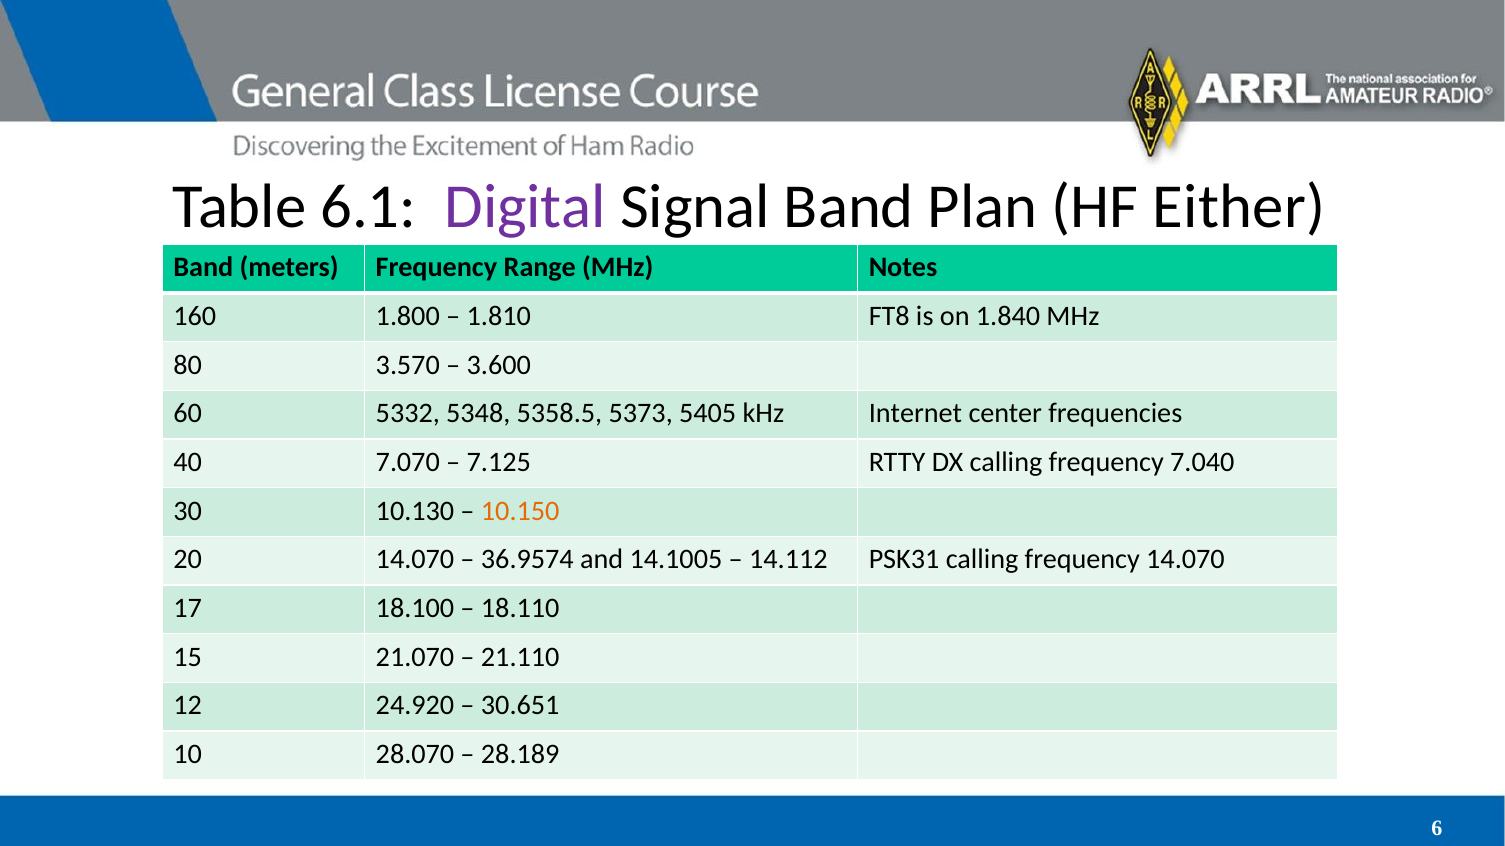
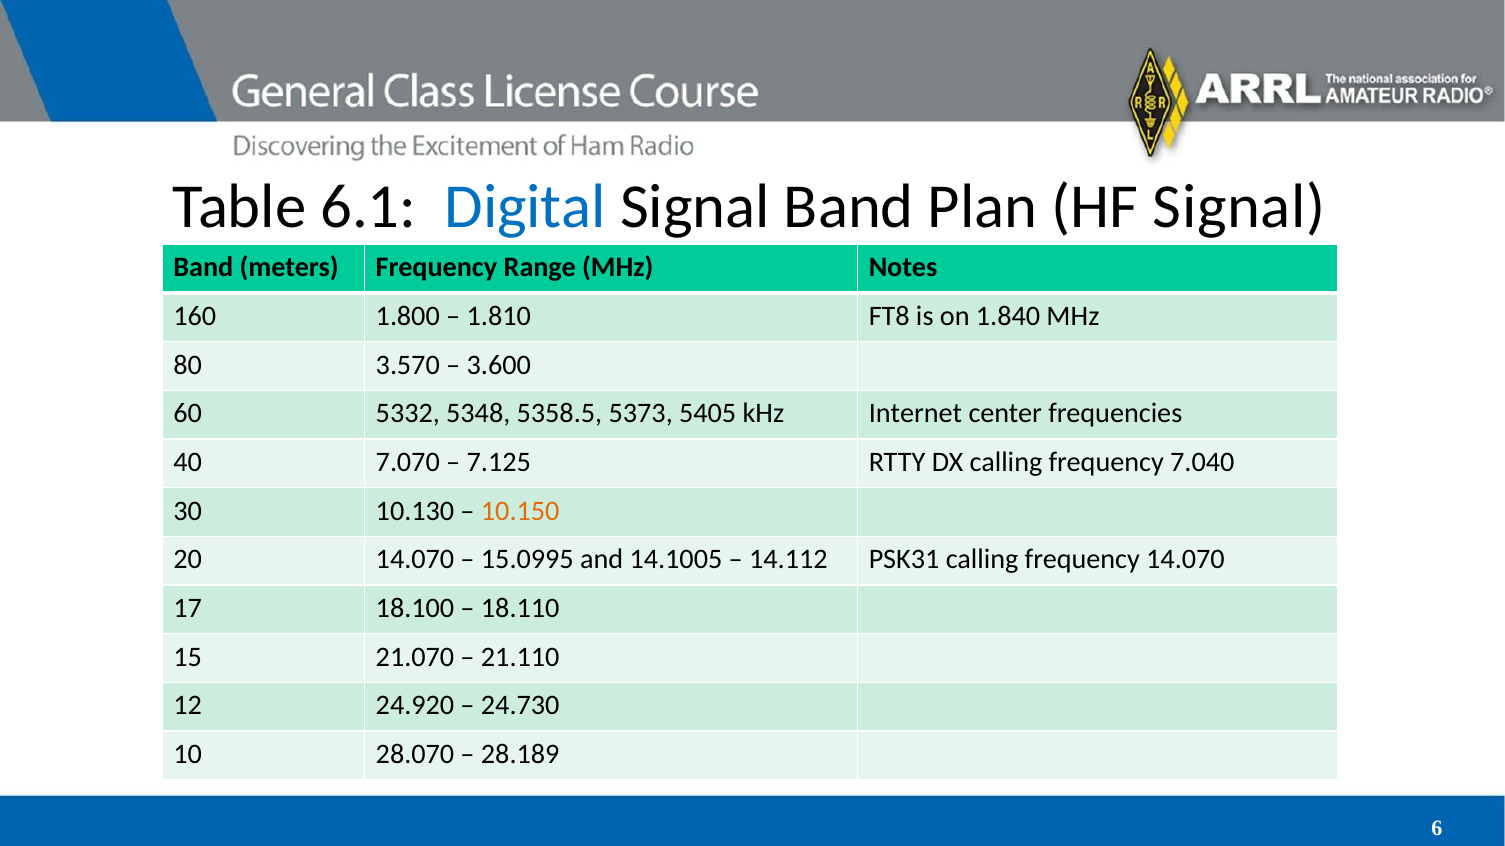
Digital colour: purple -> blue (525, 207)
HF Either: Either -> Signal (1239, 207)
36.9574: 36.9574 -> 15.0995 (527, 560)
30.651: 30.651 -> 24.730 (520, 706)
